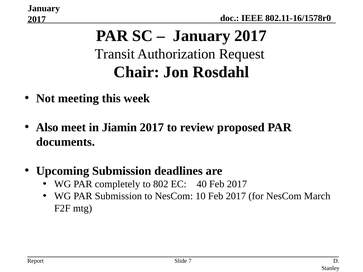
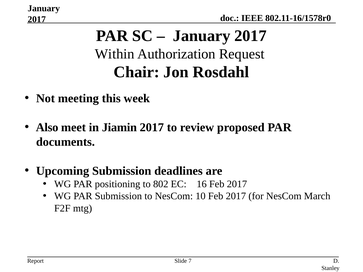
Transit: Transit -> Within (115, 54)
completely: completely -> positioning (118, 184)
40: 40 -> 16 (202, 184)
